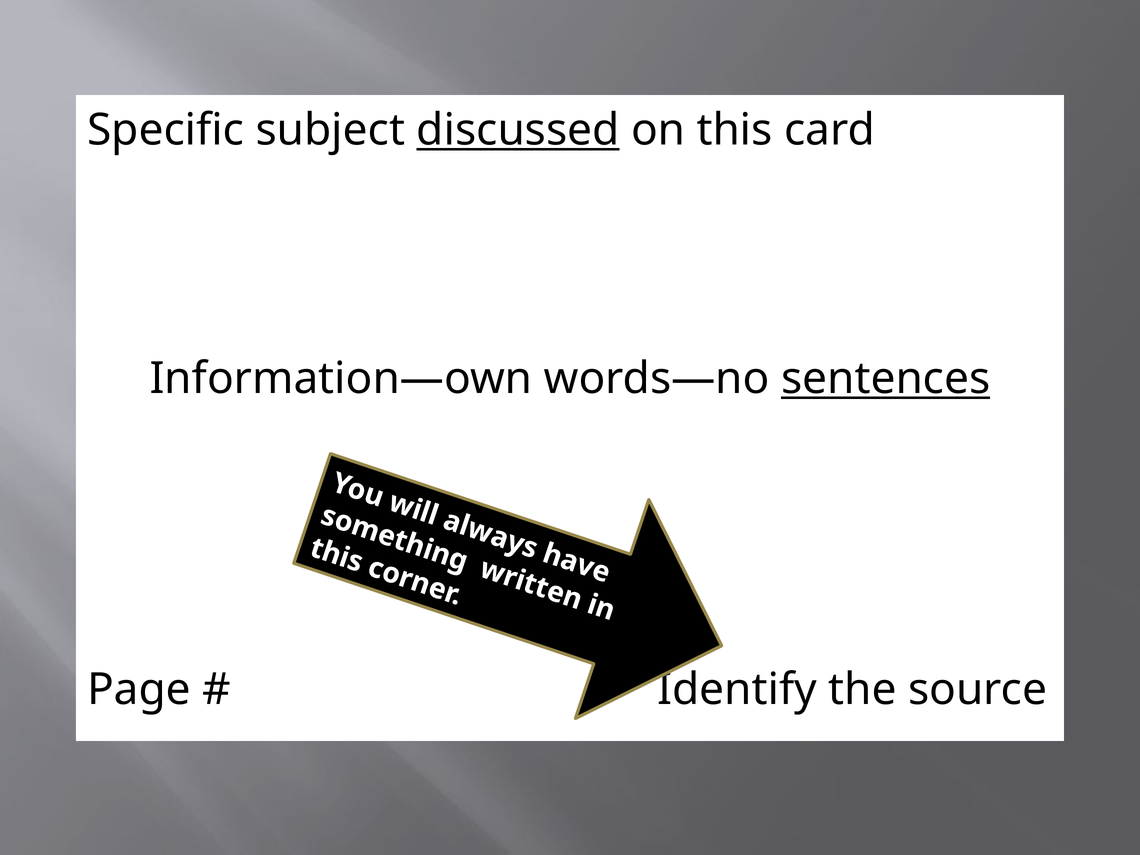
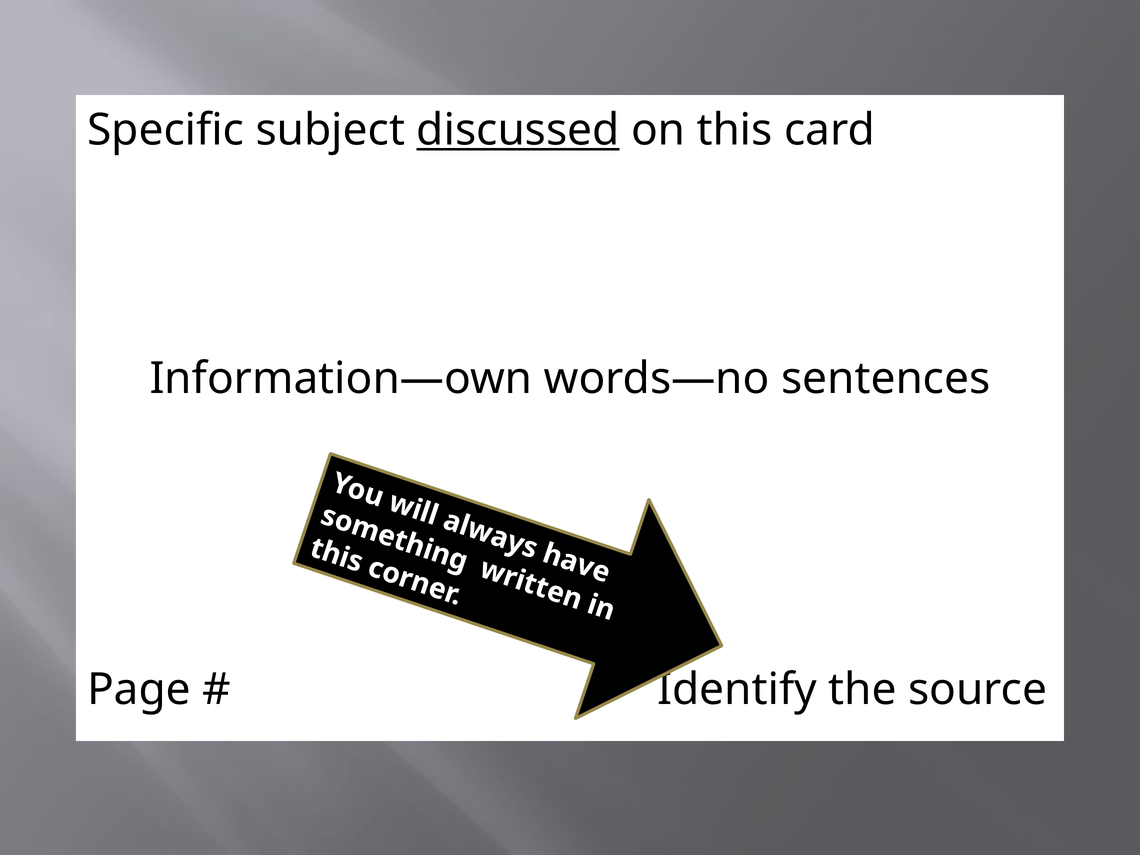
sentences underline: present -> none (886, 379)
